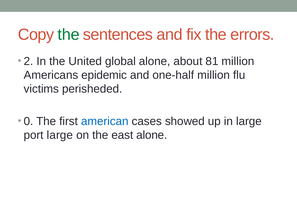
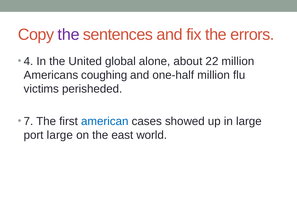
the colour: green -> purple (69, 35)
2: 2 -> 4 (29, 61)
81: 81 -> 22 (212, 61)
epidemic: epidemic -> coughing (104, 75)
0: 0 -> 7 (29, 121)
east alone: alone -> world (152, 135)
